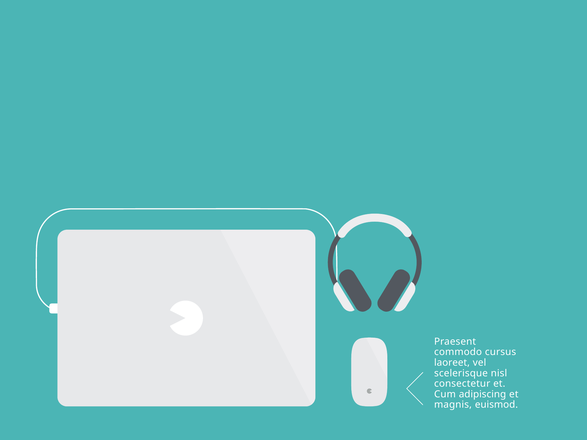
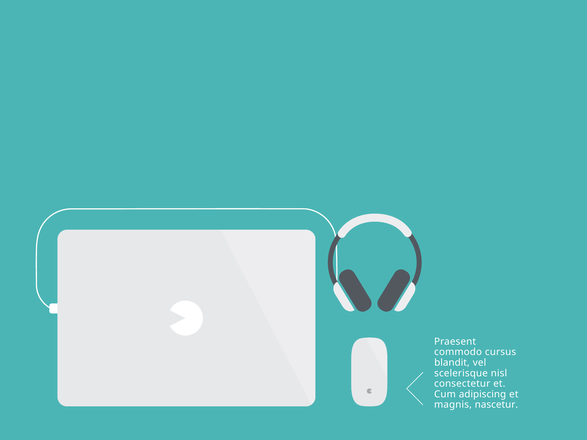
laoreet: laoreet -> blandit (452, 363)
euismod: euismod -> nascetur (496, 405)
